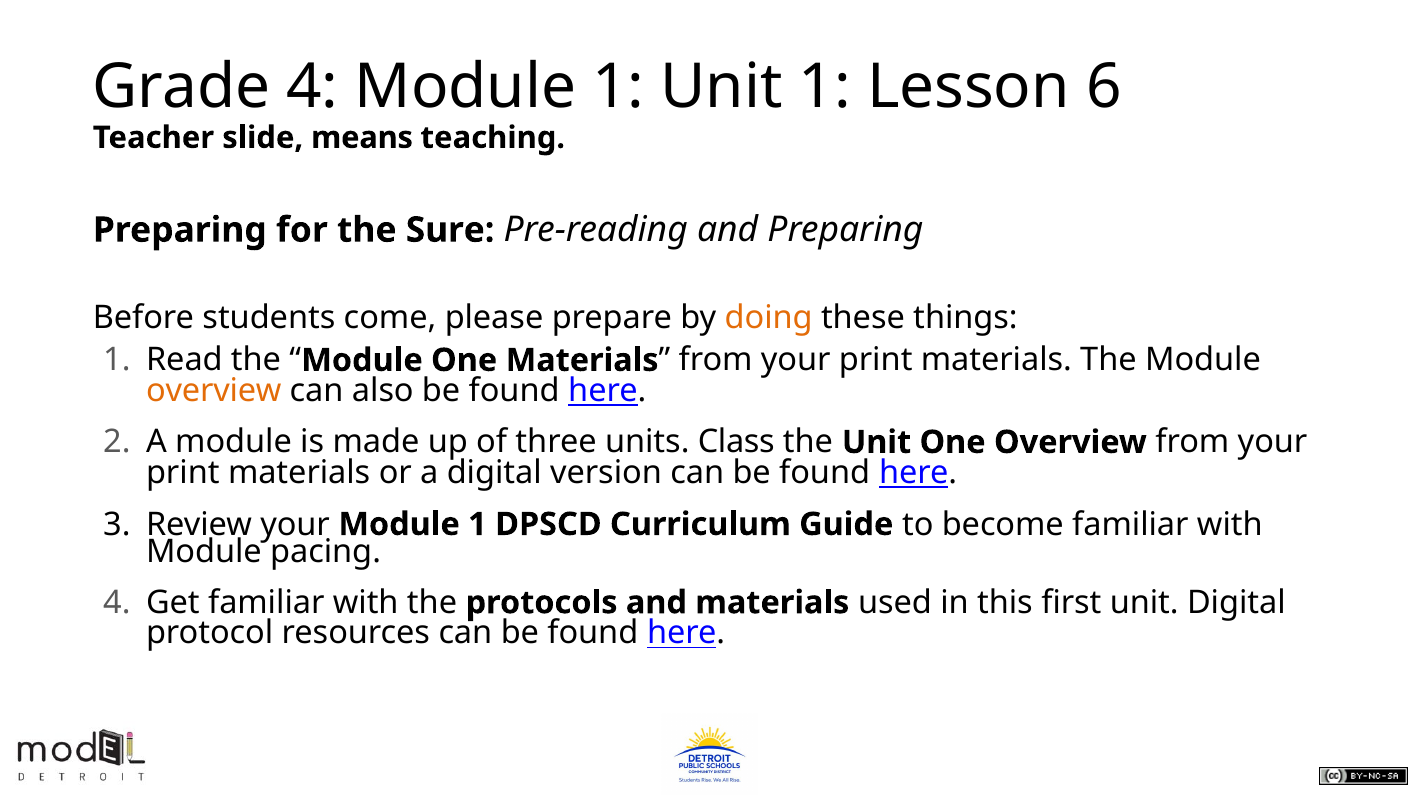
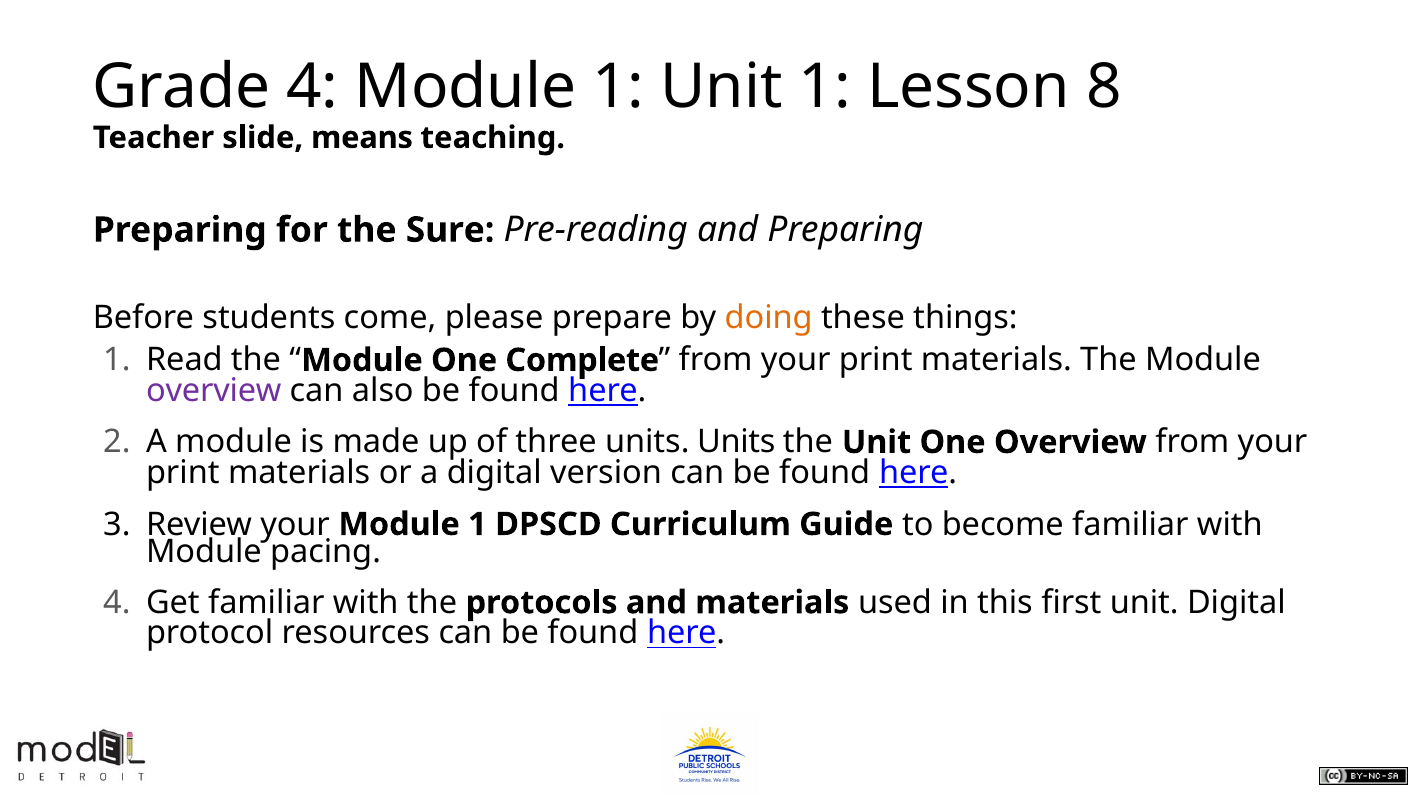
6: 6 -> 8 (1104, 87)
One Materials: Materials -> Complete (582, 360)
overview colour: orange -> purple (214, 391)
units Class: Class -> Units (736, 442)
